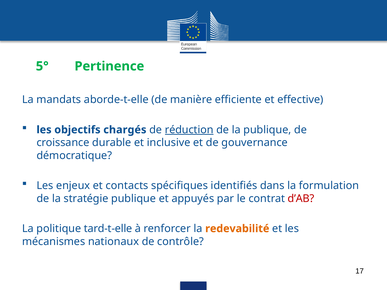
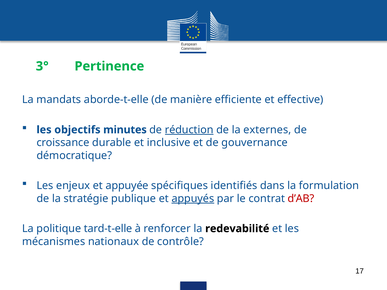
5°: 5° -> 3° (42, 66)
chargés: chargés -> minutes (125, 130)
la publique: publique -> externes (267, 130)
contacts: contacts -> appuyée (127, 186)
appuyés underline: none -> present (193, 199)
redevabilité colour: orange -> black (237, 229)
